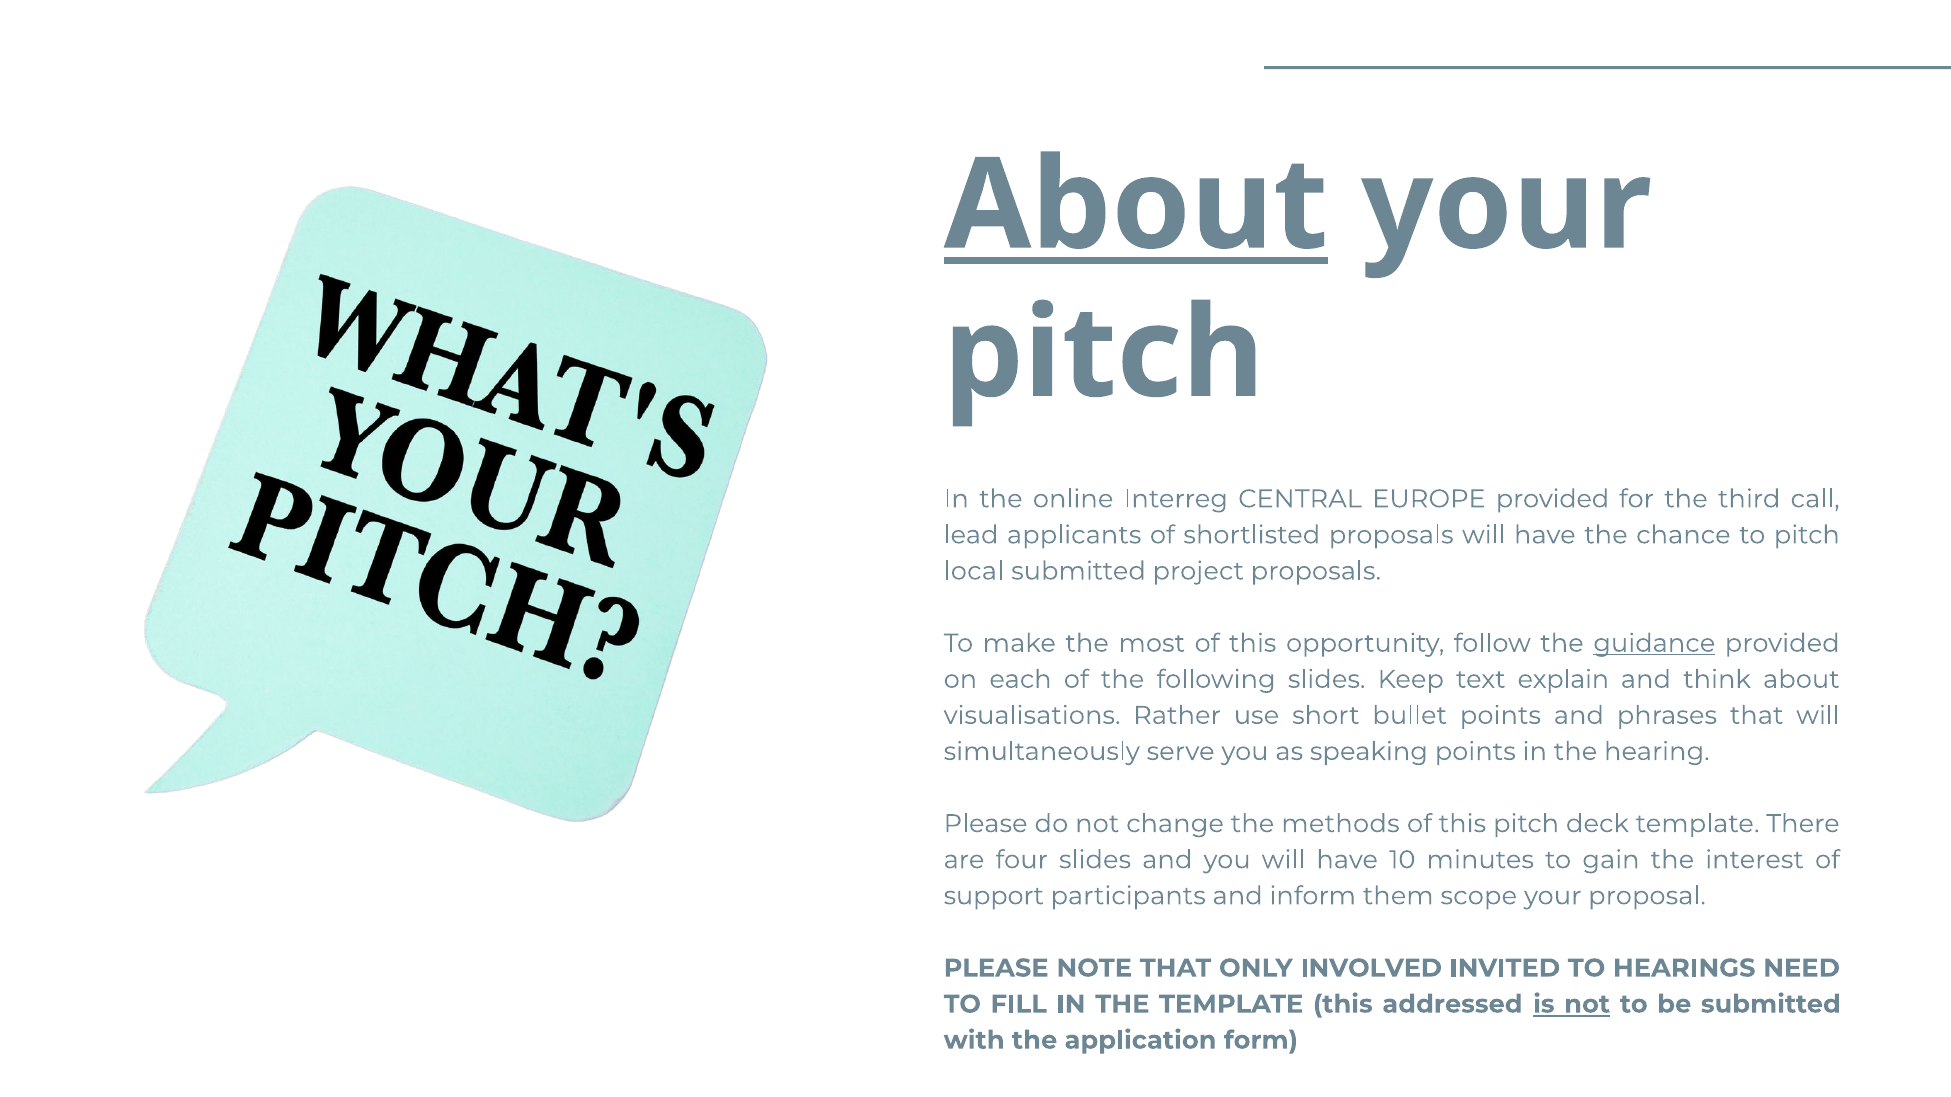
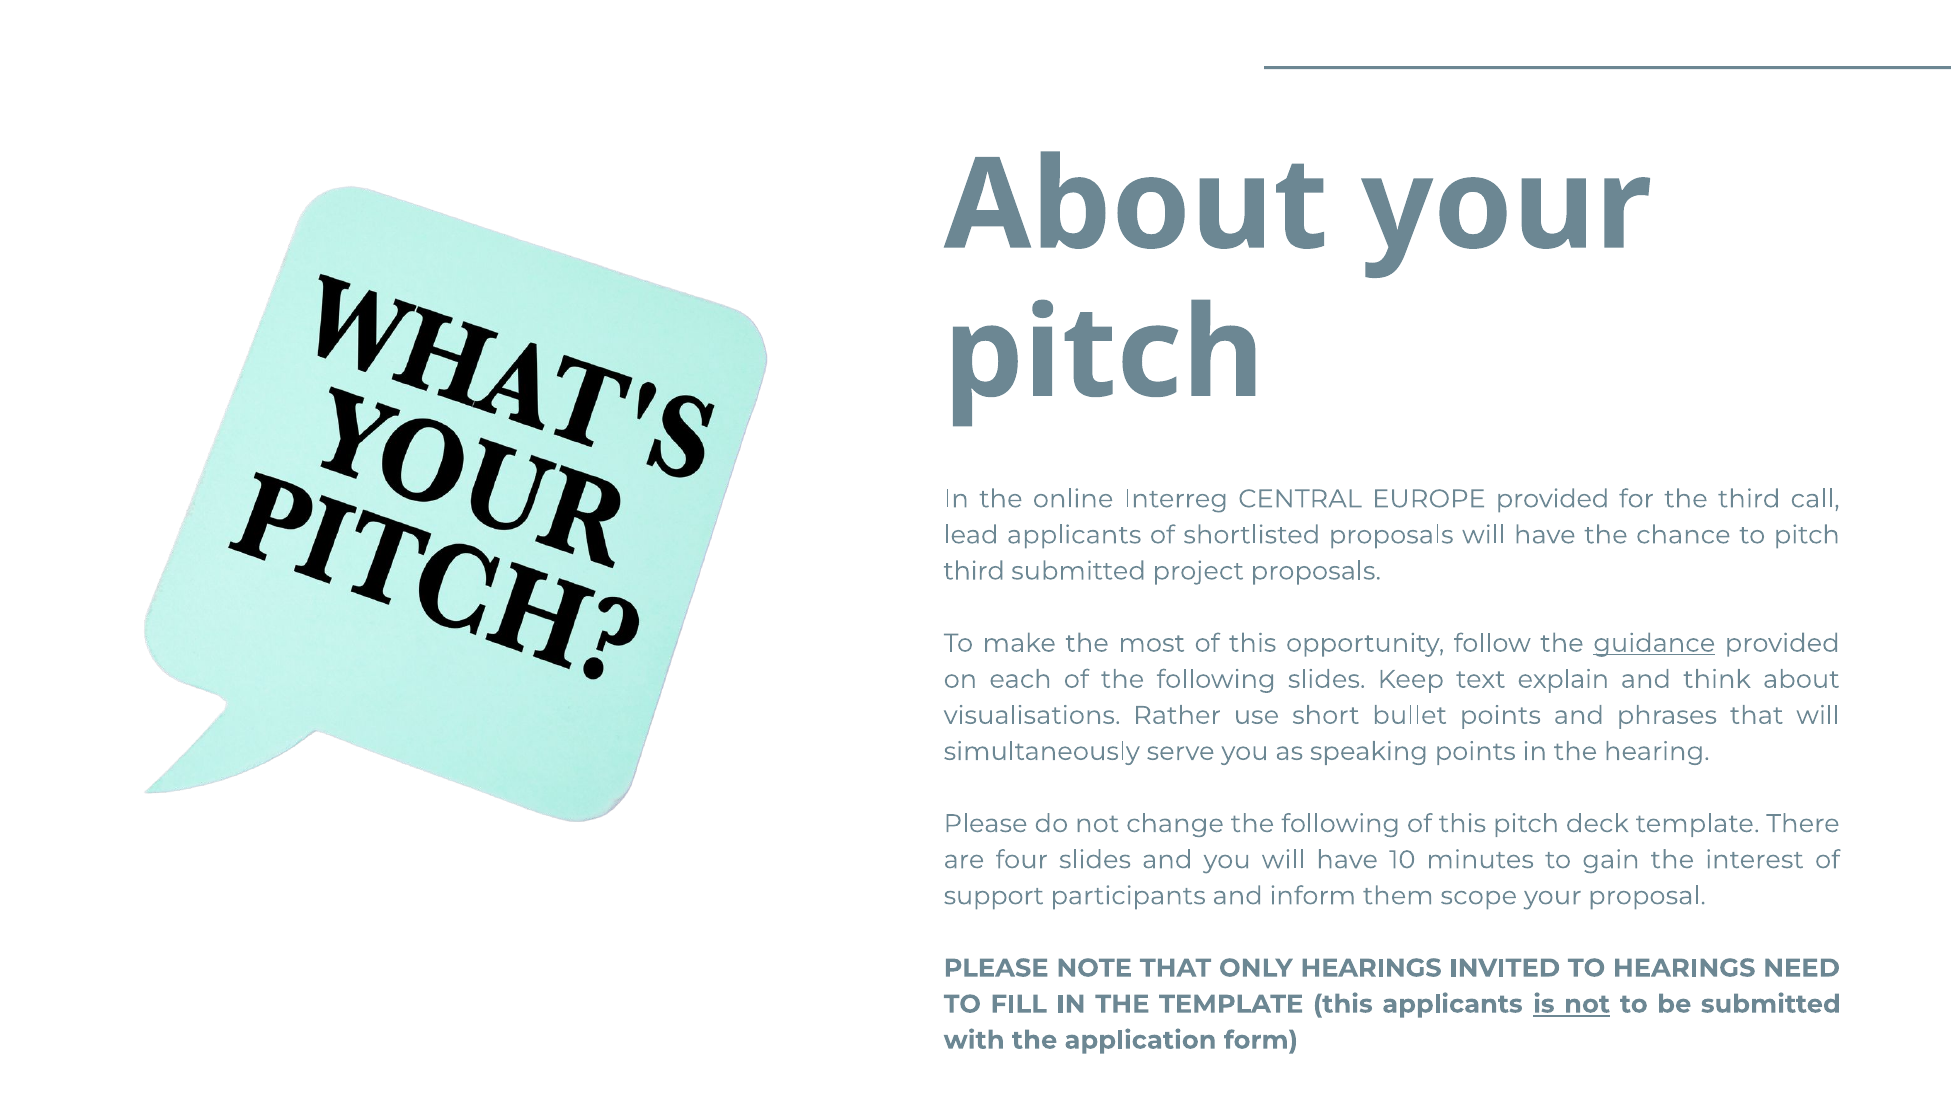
About underline: present -> none (1136, 206)
local: local -> third (974, 571)
change the methods: methods -> following (1341, 824)
ONLY INVOLVED: INVOLVED -> HEARINGS (1371, 968)
this addressed: addressed -> applicants (1453, 1005)
